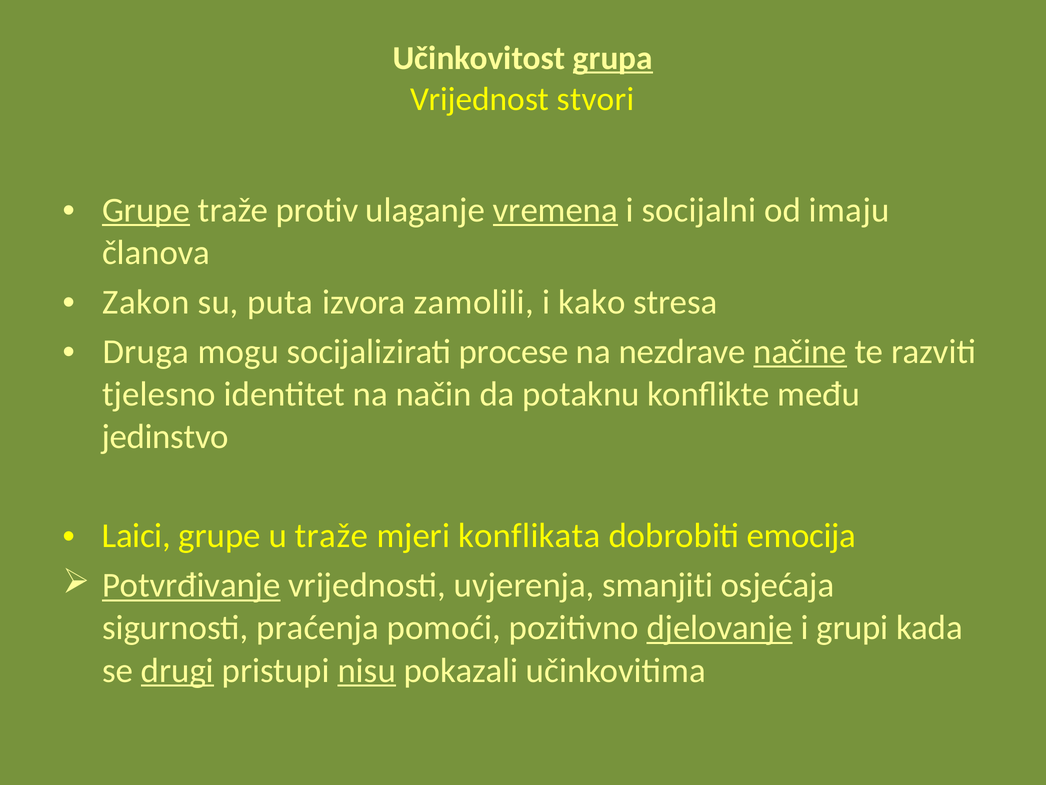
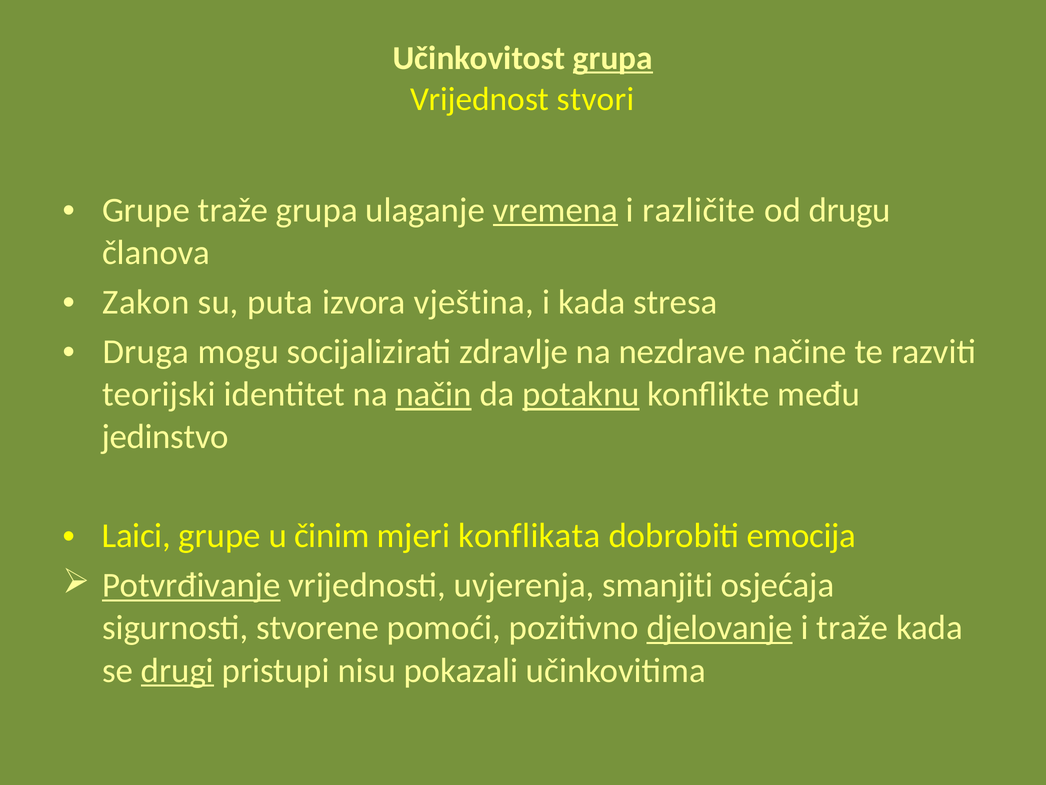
Grupe underline: present -> none (146, 210)
traže protiv: protiv -> grupa (317, 210)
socijalni: socijalni -> različite (699, 210)
imaju: imaju -> drugu (850, 210)
zamolili: zamolili -> vještina (474, 302)
i kako: kako -> kada (592, 302)
procese: procese -> zdravlje (514, 351)
načine underline: present -> none (800, 351)
tjelesno: tjelesno -> teorijski (159, 394)
način underline: none -> present (434, 394)
potaknu underline: none -> present (581, 394)
u traže: traže -> činim (332, 535)
praćenja: praćenja -> stvorene (318, 628)
i grupi: grupi -> traže (852, 628)
nisu underline: present -> none (367, 670)
